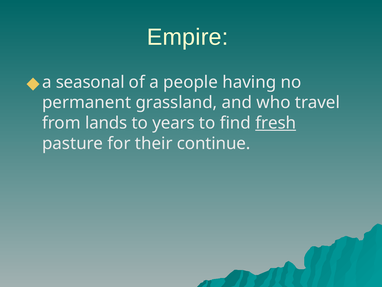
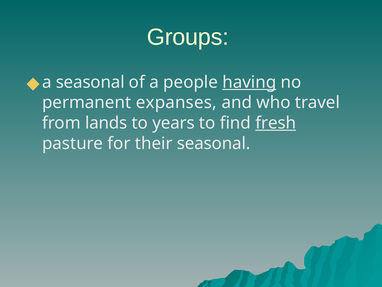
Empire: Empire -> Groups (188, 37)
having underline: none -> present (249, 82)
grassland: grassland -> expanses (176, 102)
their continue: continue -> seasonal (214, 143)
